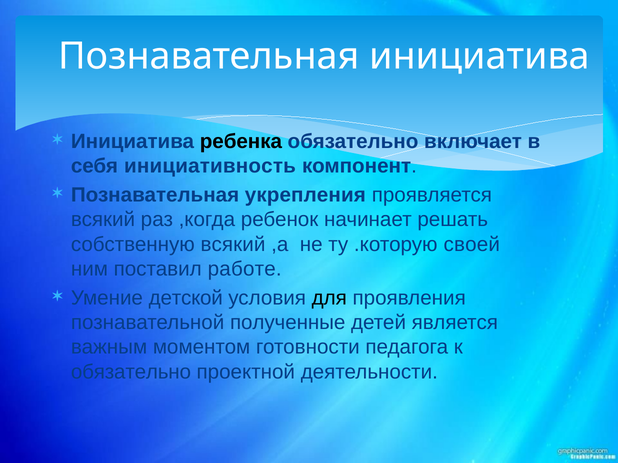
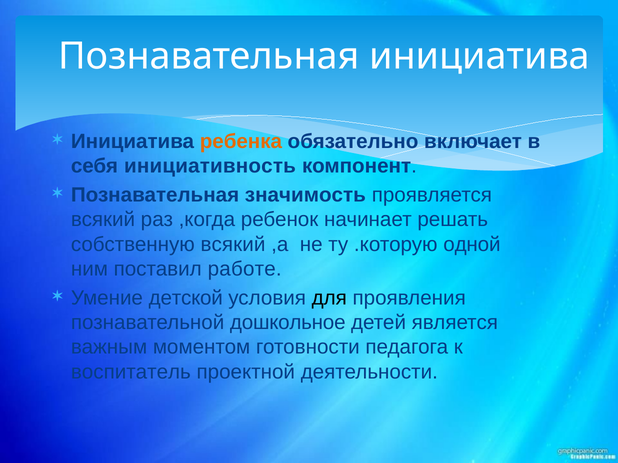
ребенка colour: black -> orange (241, 142)
укрепления: укрепления -> значимость (305, 195)
своей: своей -> одной (472, 245)
полученные: полученные -> дошкольное (288, 323)
обязательно: обязательно -> воспитатель (131, 372)
